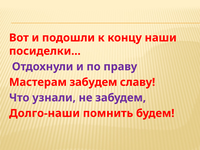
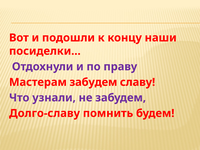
Долго-наши: Долго-наши -> Долго-славу (45, 113)
